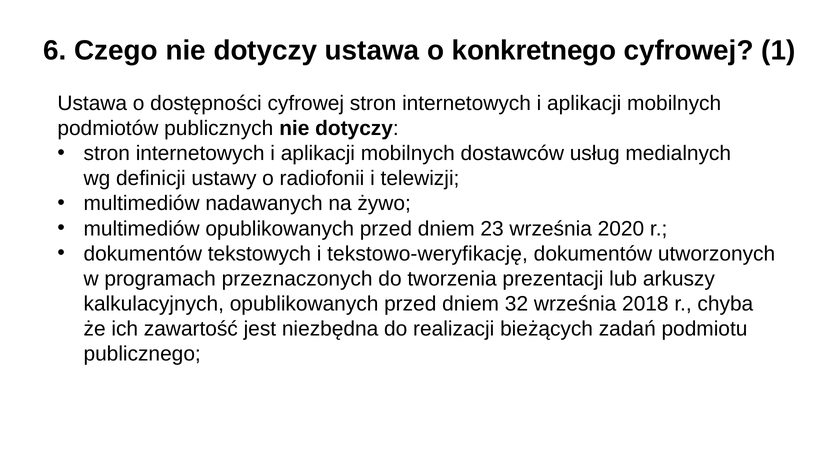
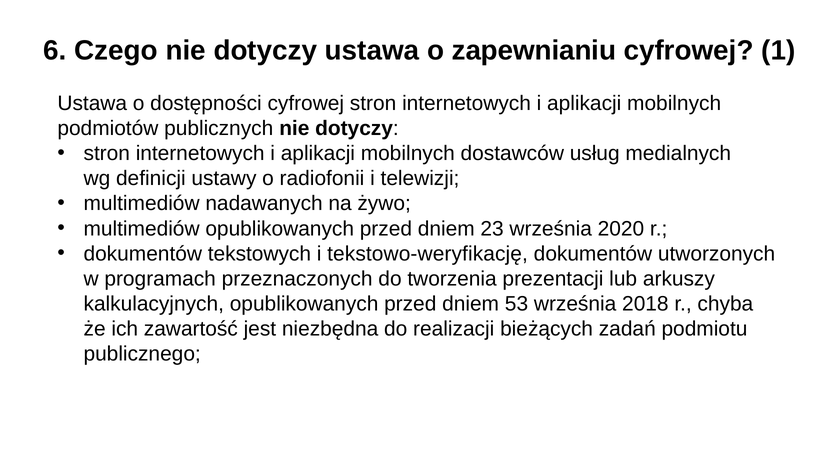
konkretnego: konkretnego -> zapewnianiu (534, 50)
32: 32 -> 53 (517, 304)
